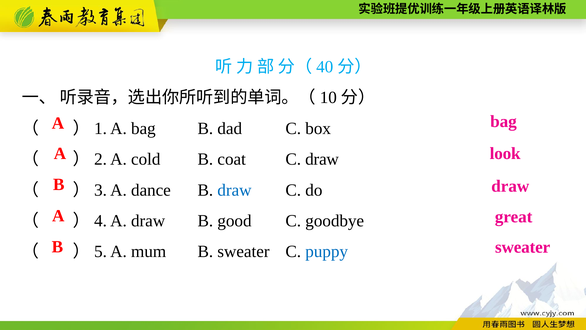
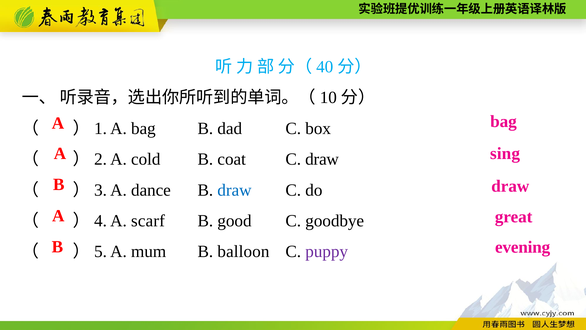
look: look -> sing (505, 153)
A draw: draw -> scarf (148, 221)
sweater: sweater -> evening (523, 247)
B sweater: sweater -> balloon (243, 251)
puppy colour: blue -> purple (327, 251)
